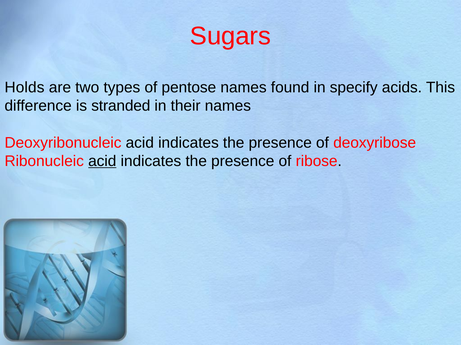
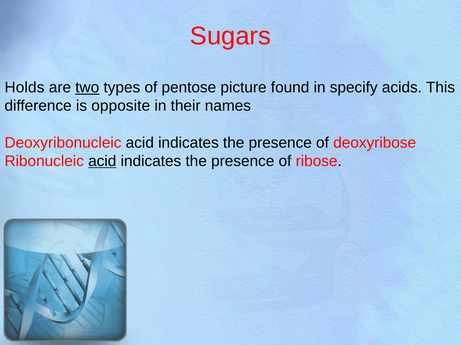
two underline: none -> present (87, 88)
pentose names: names -> picture (244, 88)
stranded: stranded -> opposite (121, 106)
